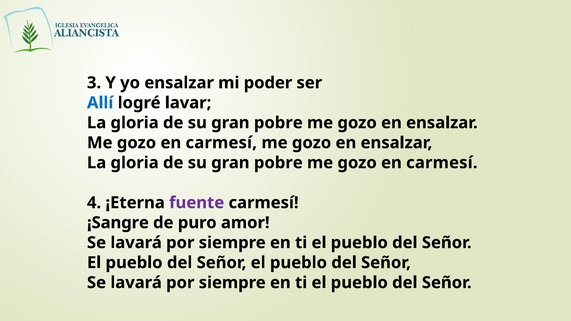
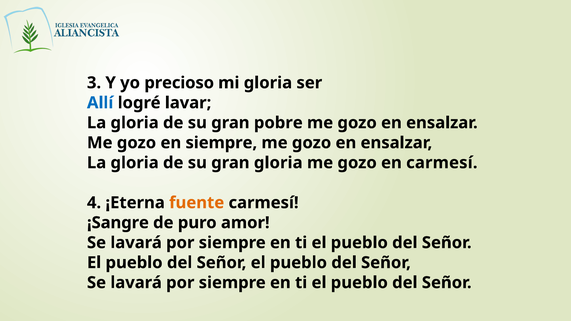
yo ensalzar: ensalzar -> precioso (179, 83)
mi poder: poder -> gloria (268, 83)
carmesí: carmesí -> siempre (221, 143)
pobre: pobre -> gloria (278, 163)
fuente colour: purple -> orange (197, 203)
